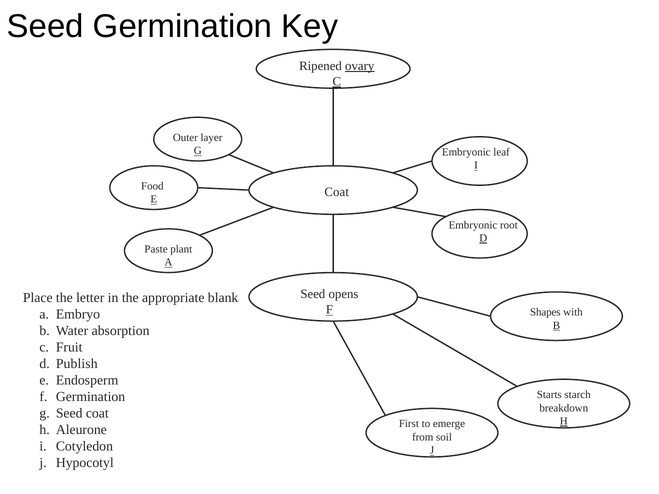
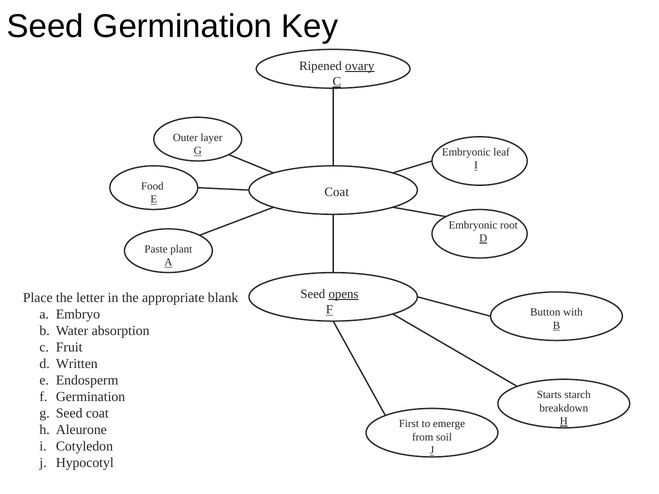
opens underline: none -> present (344, 294)
Shapes: Shapes -> Button (545, 312)
Publish: Publish -> Written (77, 364)
